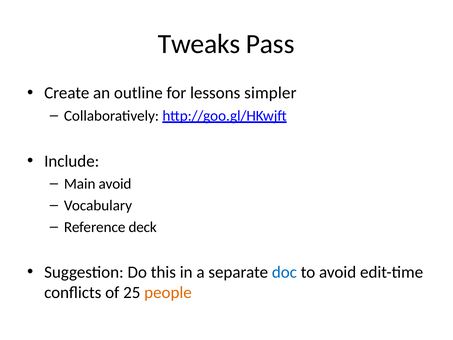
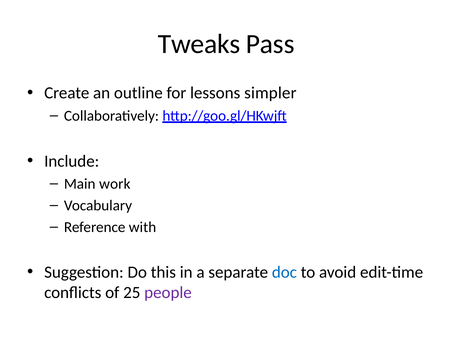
Main avoid: avoid -> work (115, 184)
deck: deck -> with (143, 227)
people colour: orange -> purple (168, 292)
